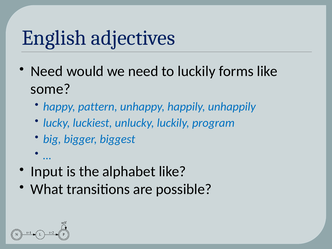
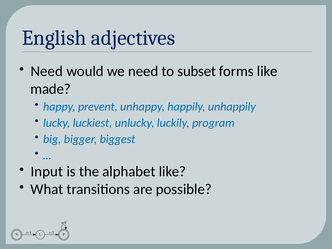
to luckily: luckily -> subset (197, 71)
some: some -> made (51, 89)
pattern: pattern -> prevent (98, 107)
